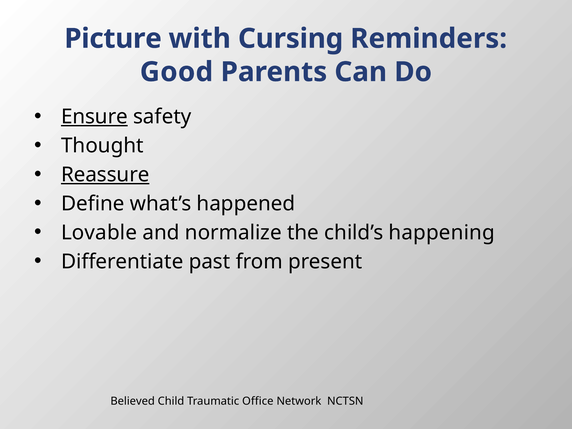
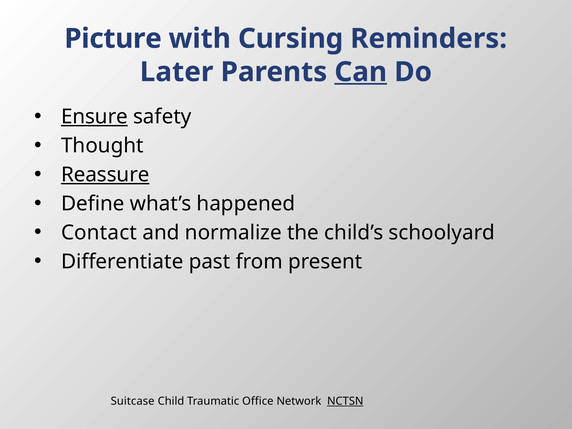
Good: Good -> Later (177, 72)
Can underline: none -> present (361, 72)
Lovable: Lovable -> Contact (99, 233)
happening: happening -> schoolyard (442, 233)
Believed: Believed -> Suitcase (133, 401)
NCTSN underline: none -> present (345, 401)
